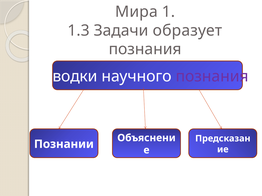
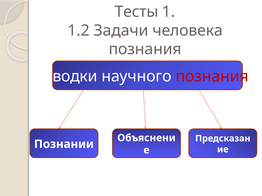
Мира: Мира -> Тесты (137, 12)
1.3: 1.3 -> 1.2 (79, 31)
образует: образует -> человека (188, 31)
познания colour: purple -> red (212, 77)
